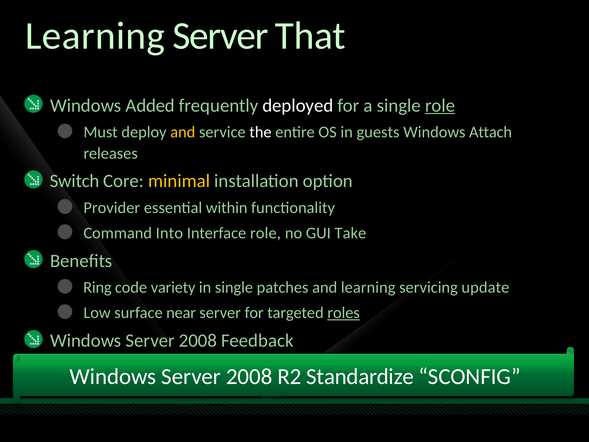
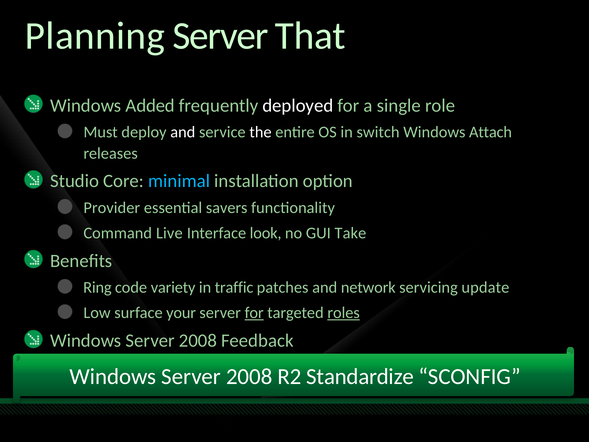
Learning: Learning -> Planning (95, 36)
role underline: present -> none (440, 105)
and colour: yellow -> white (183, 132)
guests: guests -> switch (378, 132)
Switch: Switch -> Studio (75, 181)
minimal colour: yellow -> light blue (179, 181)
within: within -> savers (227, 208)
Into: Into -> Live (169, 233)
Interface role: role -> look (266, 233)
in single: single -> traffic (234, 287)
and learning: learning -> network (368, 287)
near: near -> your (181, 313)
for underline: none -> present (254, 313)
